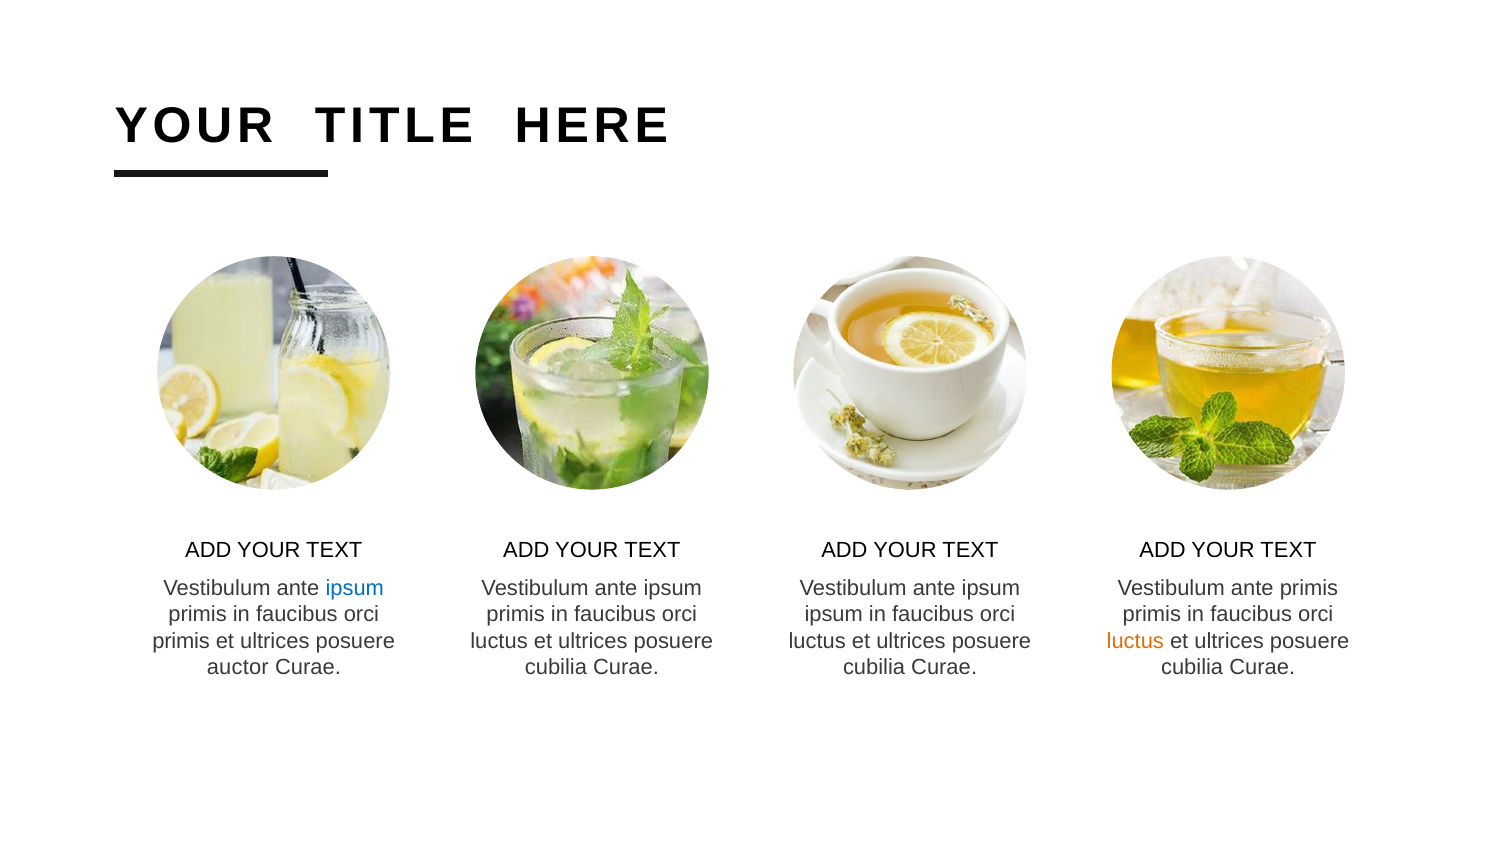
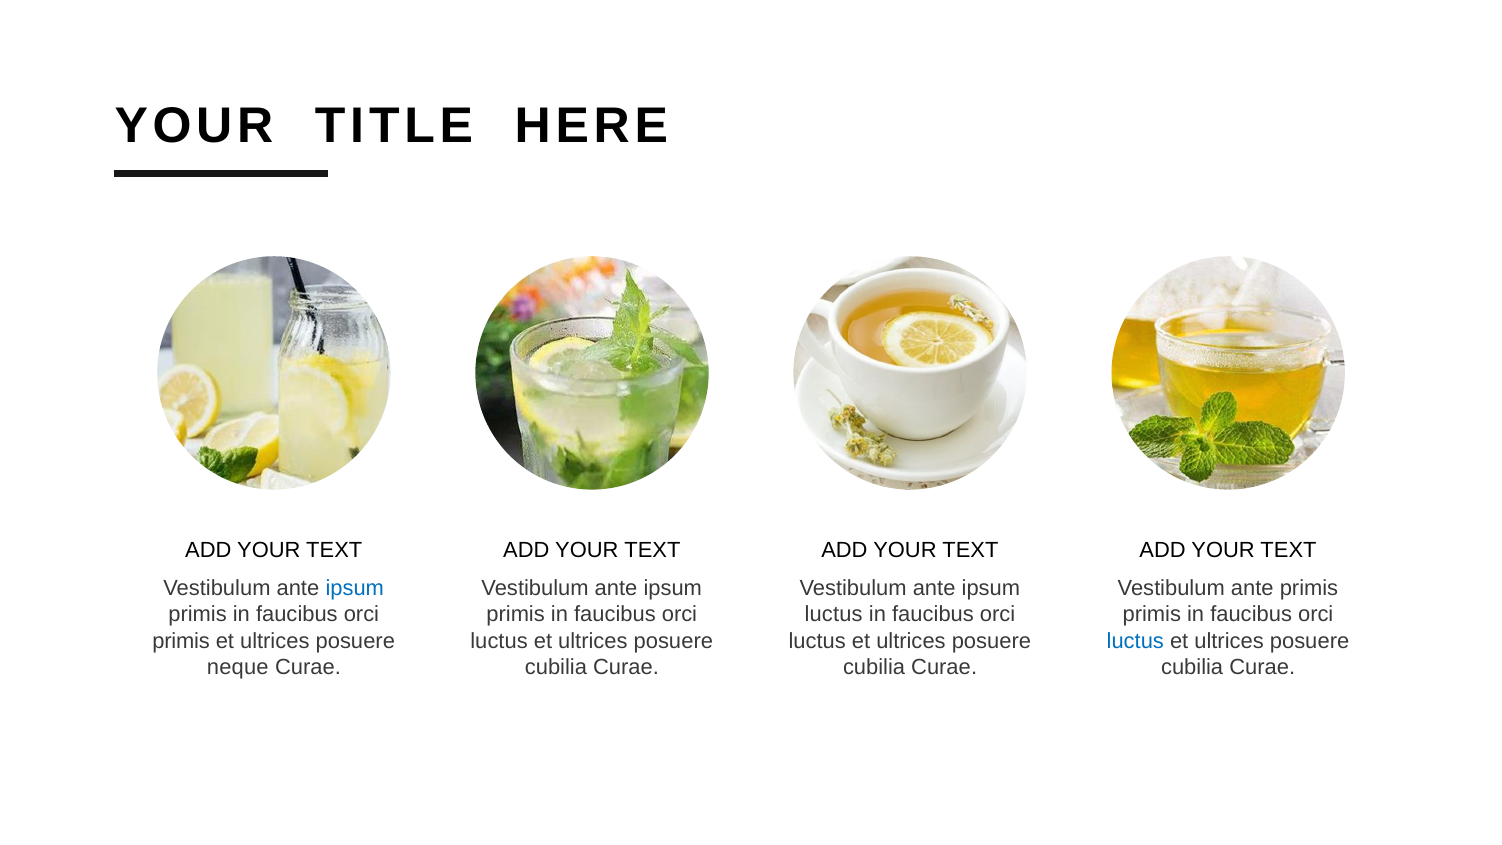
ipsum: ipsum -> luctus (834, 615)
luctus colour: orange -> blue (1135, 641)
auctor: auctor -> neque (238, 667)
